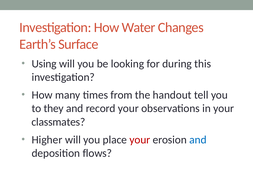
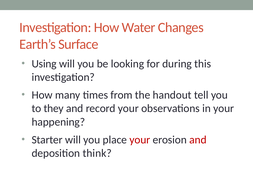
classmates: classmates -> happening (58, 122)
Higher: Higher -> Starter (47, 140)
and colour: blue -> red (198, 140)
flows: flows -> think (97, 153)
